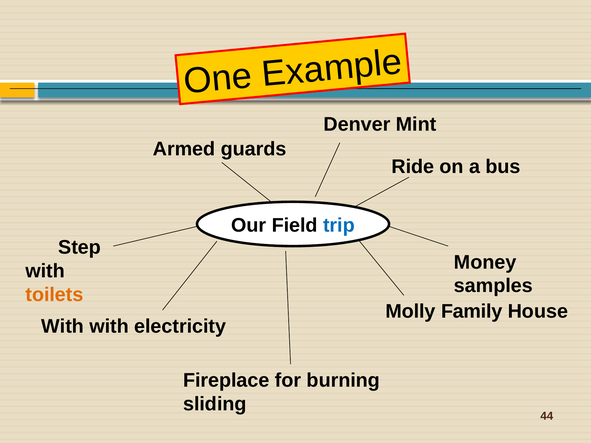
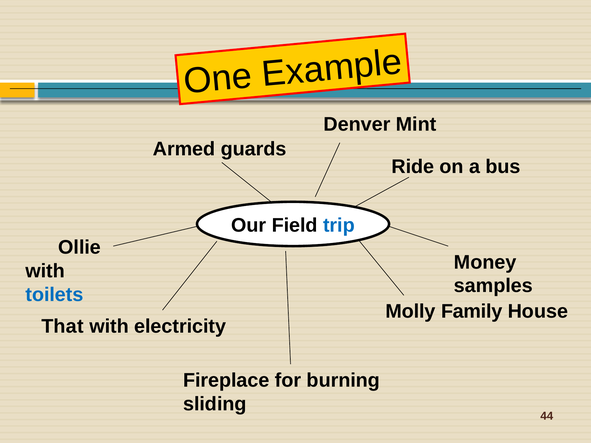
Step: Step -> Ollie (80, 248)
toilets colour: orange -> blue (54, 295)
With: With -> That (63, 326)
